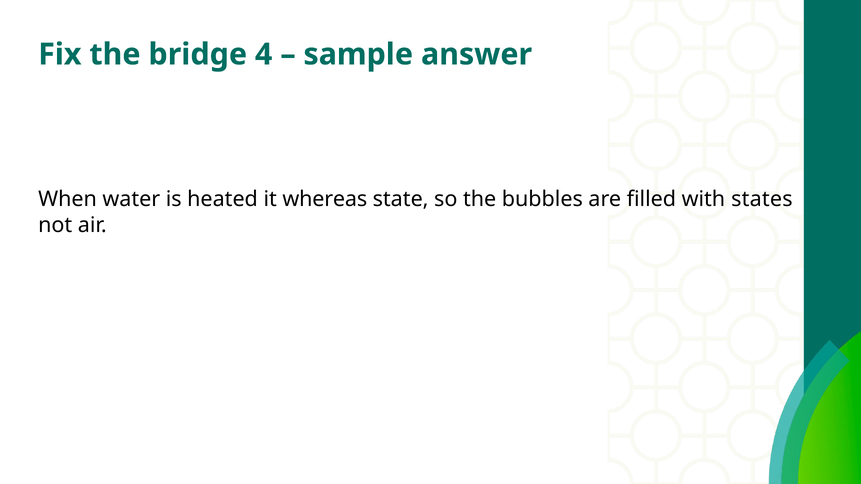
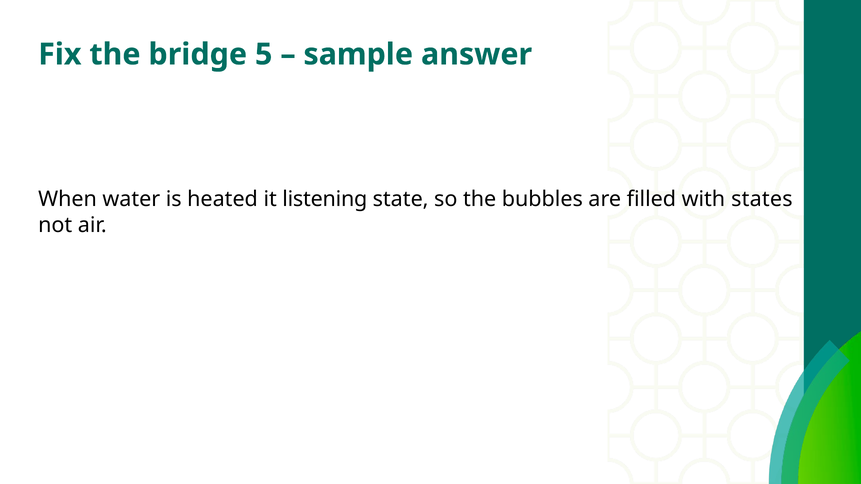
4: 4 -> 5 (264, 54)
whereas: whereas -> listening (325, 199)
